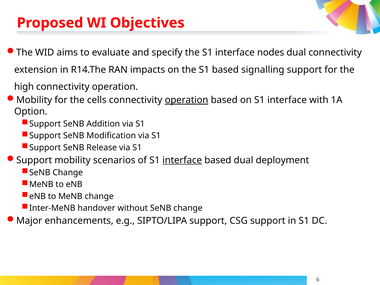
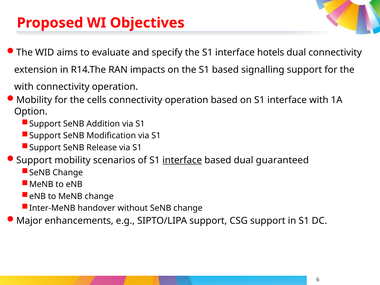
nodes: nodes -> hotels (271, 53)
high: high -> with (24, 87)
operation underline: present -> none (187, 100)
deployment: deployment -> guaranteed (282, 160)
